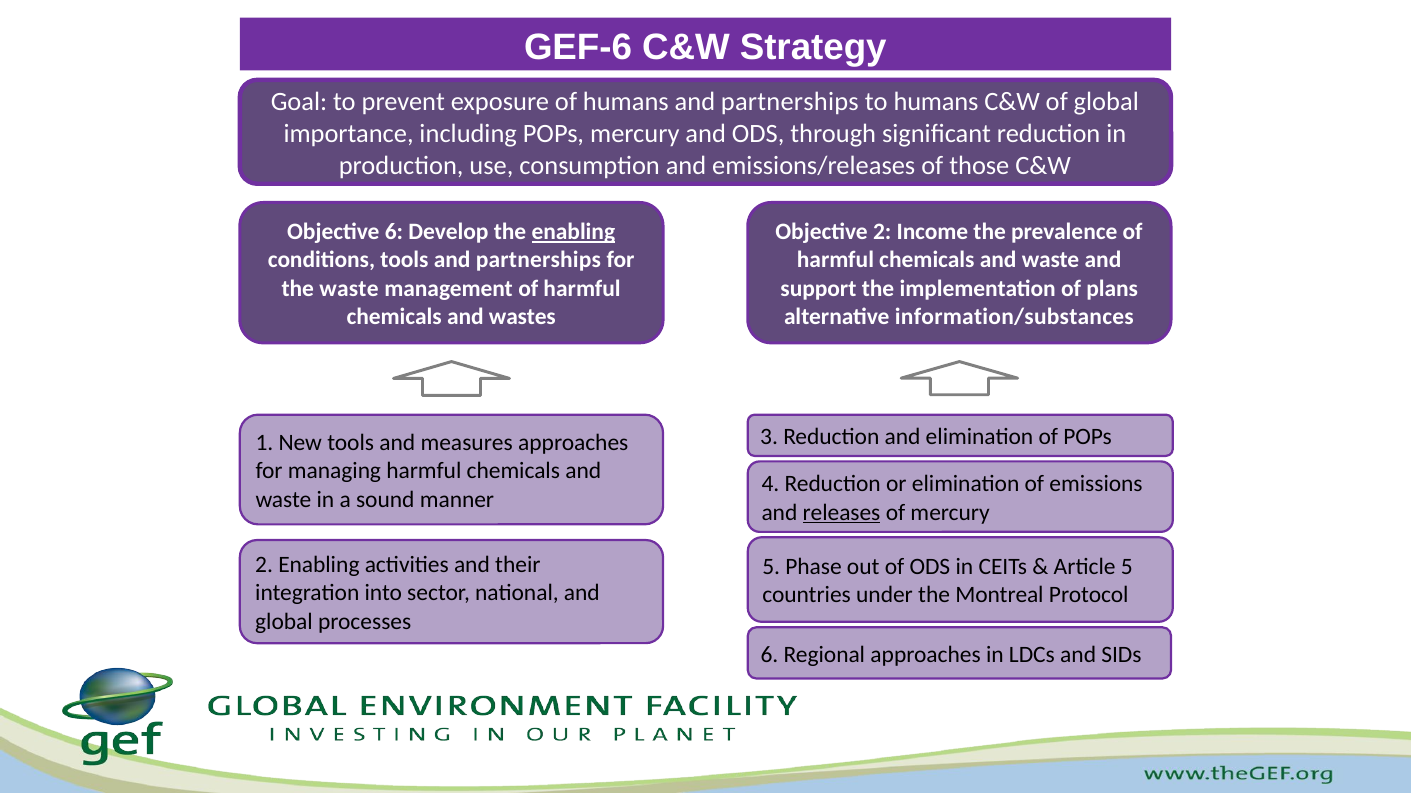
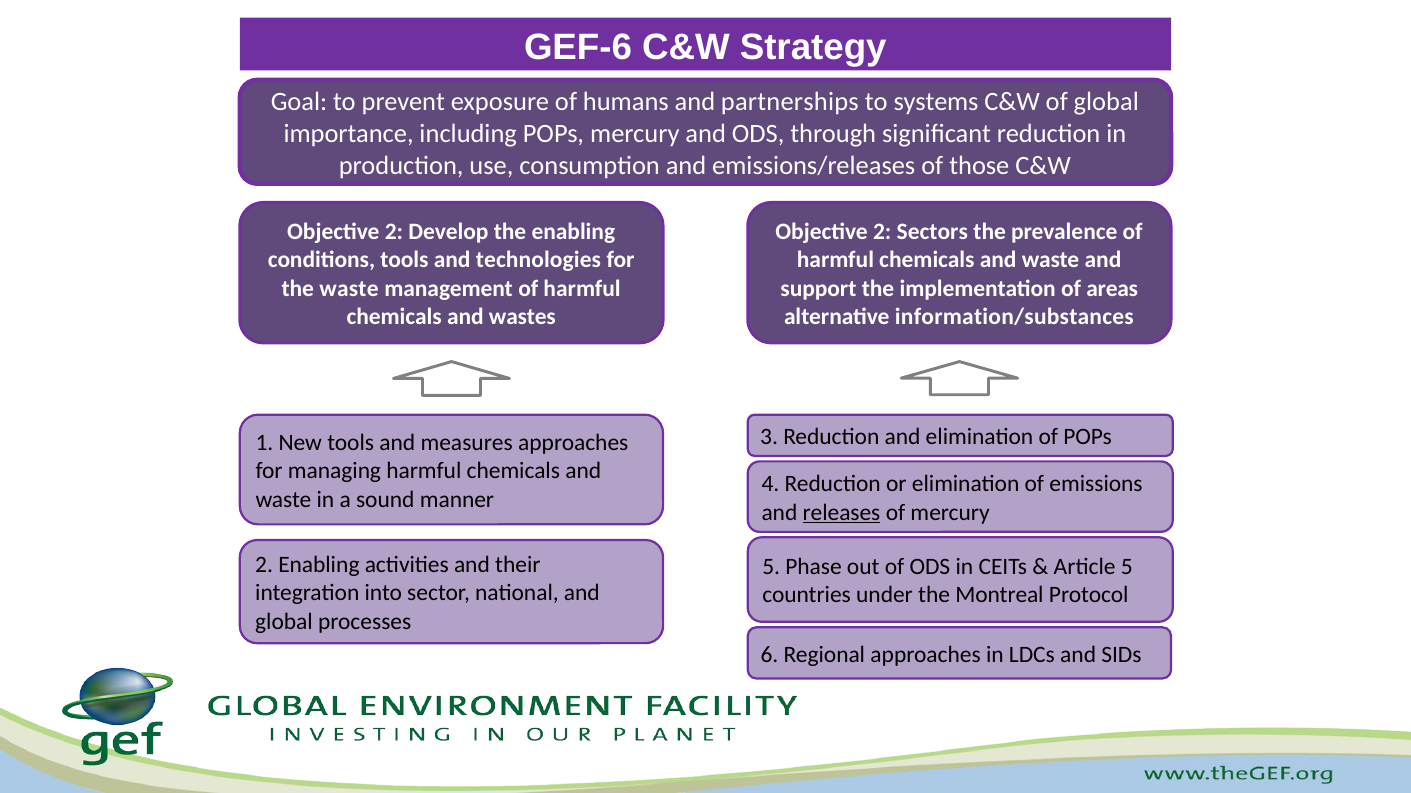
to humans: humans -> systems (936, 102)
6: 6 -> 2 (394, 232)
enabling underline: present -> none (573, 232)
Income: Income -> Sectors (932, 232)
tools and partnerships: partnerships -> technologies (538, 260)
plans: plans -> areas (1112, 289)
